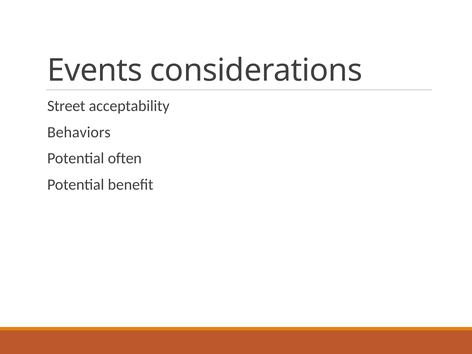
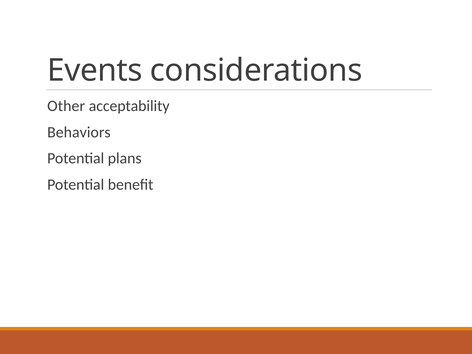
Street: Street -> Other (66, 106)
often: often -> plans (125, 158)
